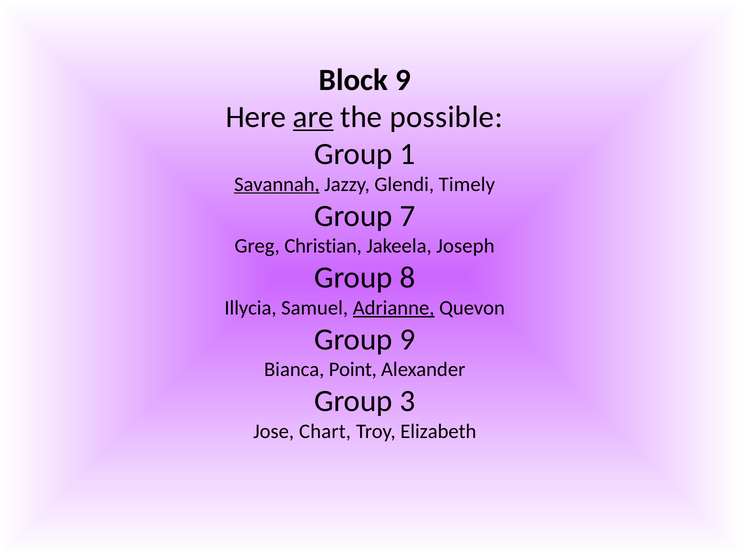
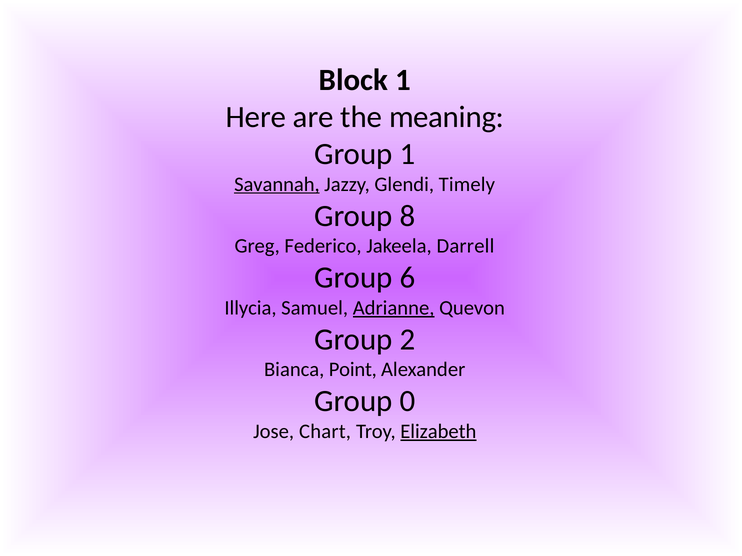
Block 9: 9 -> 1 (403, 80)
are underline: present -> none (313, 117)
possible: possible -> meaning (447, 117)
7: 7 -> 8 (407, 216)
Christian: Christian -> Federico (323, 246)
Joseph: Joseph -> Darrell (465, 246)
8: 8 -> 6 (407, 278)
Group 9: 9 -> 2 (407, 340)
3: 3 -> 0 (407, 402)
Elizabeth underline: none -> present (438, 432)
